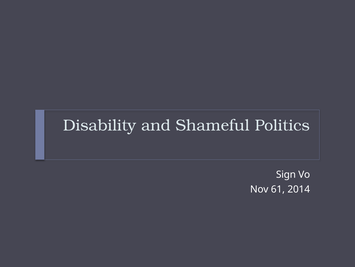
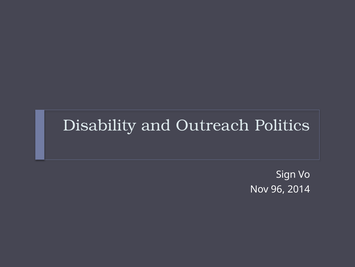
Shameful: Shameful -> Outreach (213, 125)
61: 61 -> 96 (278, 189)
